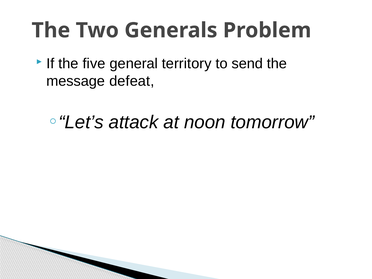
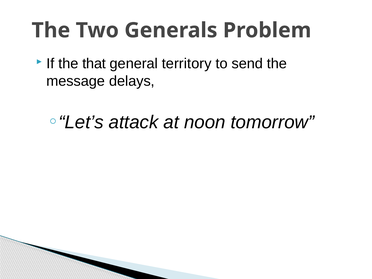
five: five -> that (94, 64)
defeat: defeat -> delays (132, 81)
